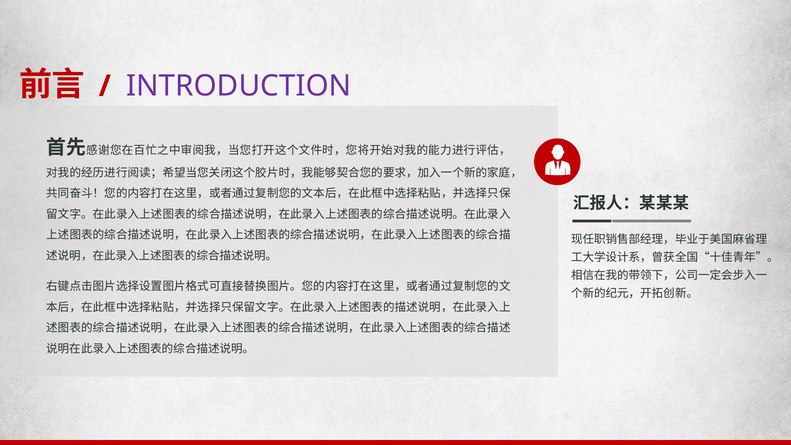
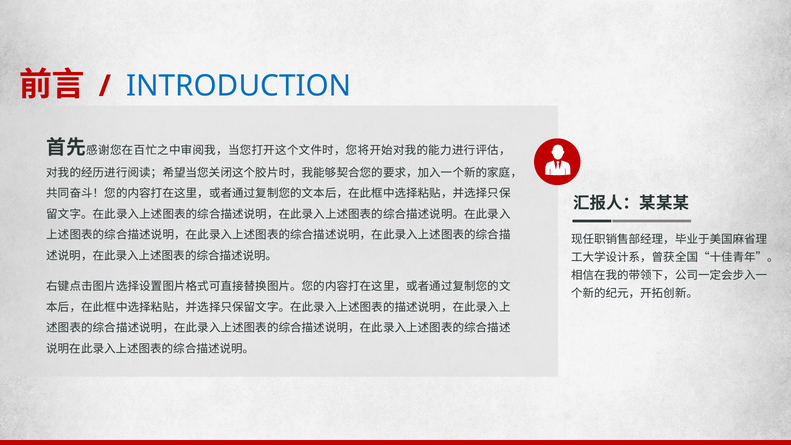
INTRODUCTION colour: purple -> blue (239, 86)
